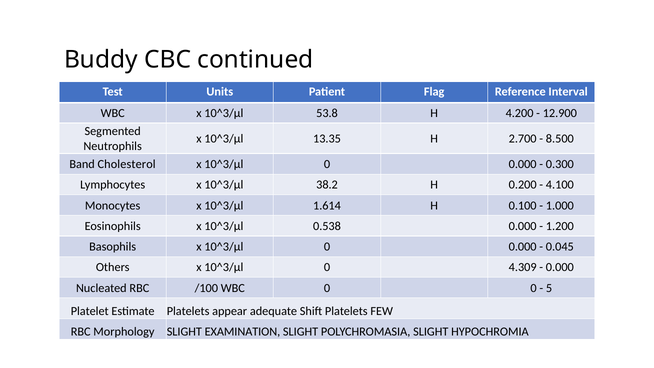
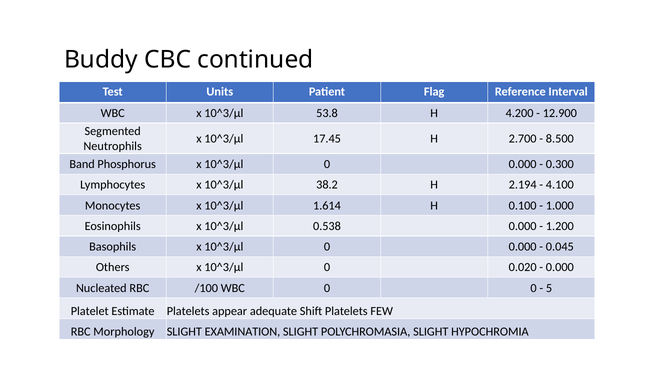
13.35: 13.35 -> 17.45 (327, 139)
Cholesterol: Cholesterol -> Phosphorus (127, 164)
0.200: 0.200 -> 2.194 (523, 185)
4.309: 4.309 -> 0.020 (523, 267)
